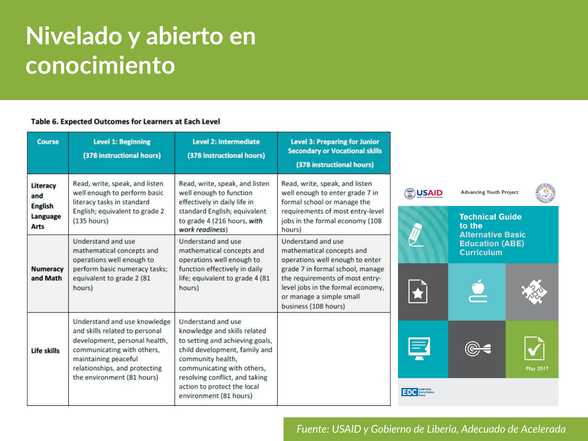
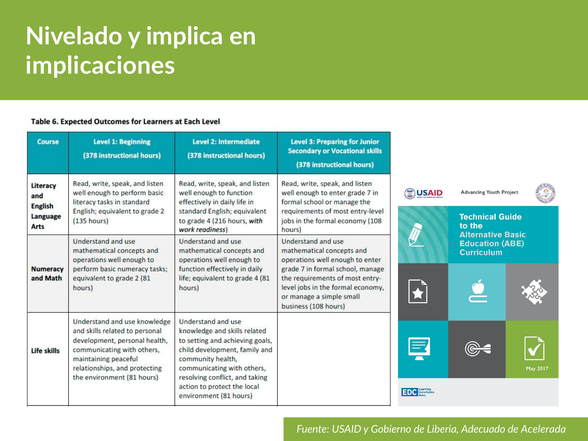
abierto: abierto -> implica (185, 36)
conocimiento: conocimiento -> implicaciones (100, 66)
